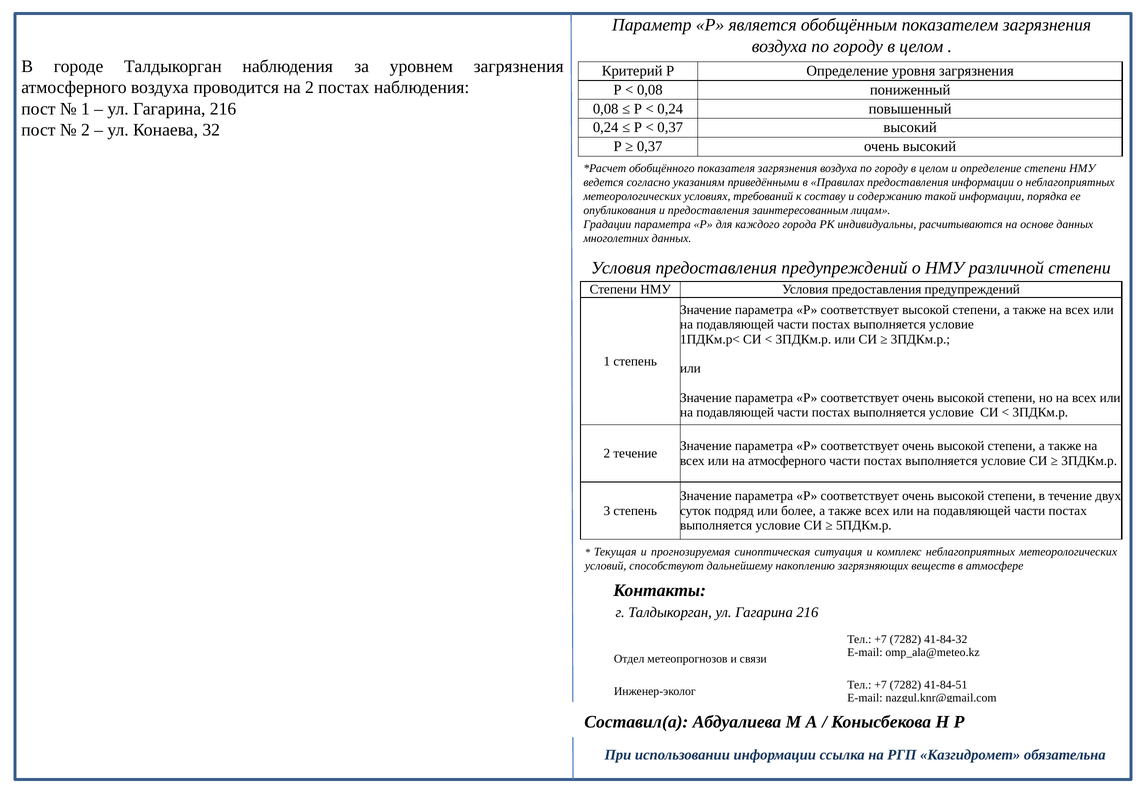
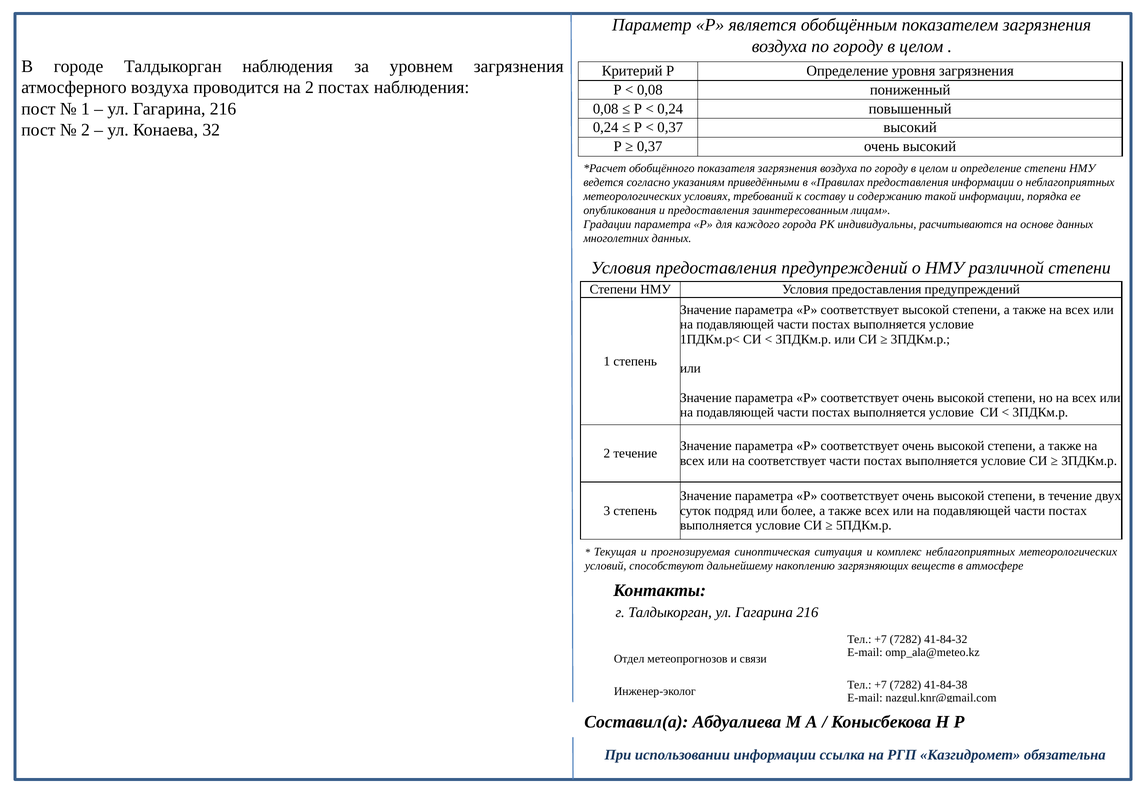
на атмосферного: атмосферного -> соответствует (787, 461)
41-84-51: 41-84-51 -> 41-84-38 (946, 685)
